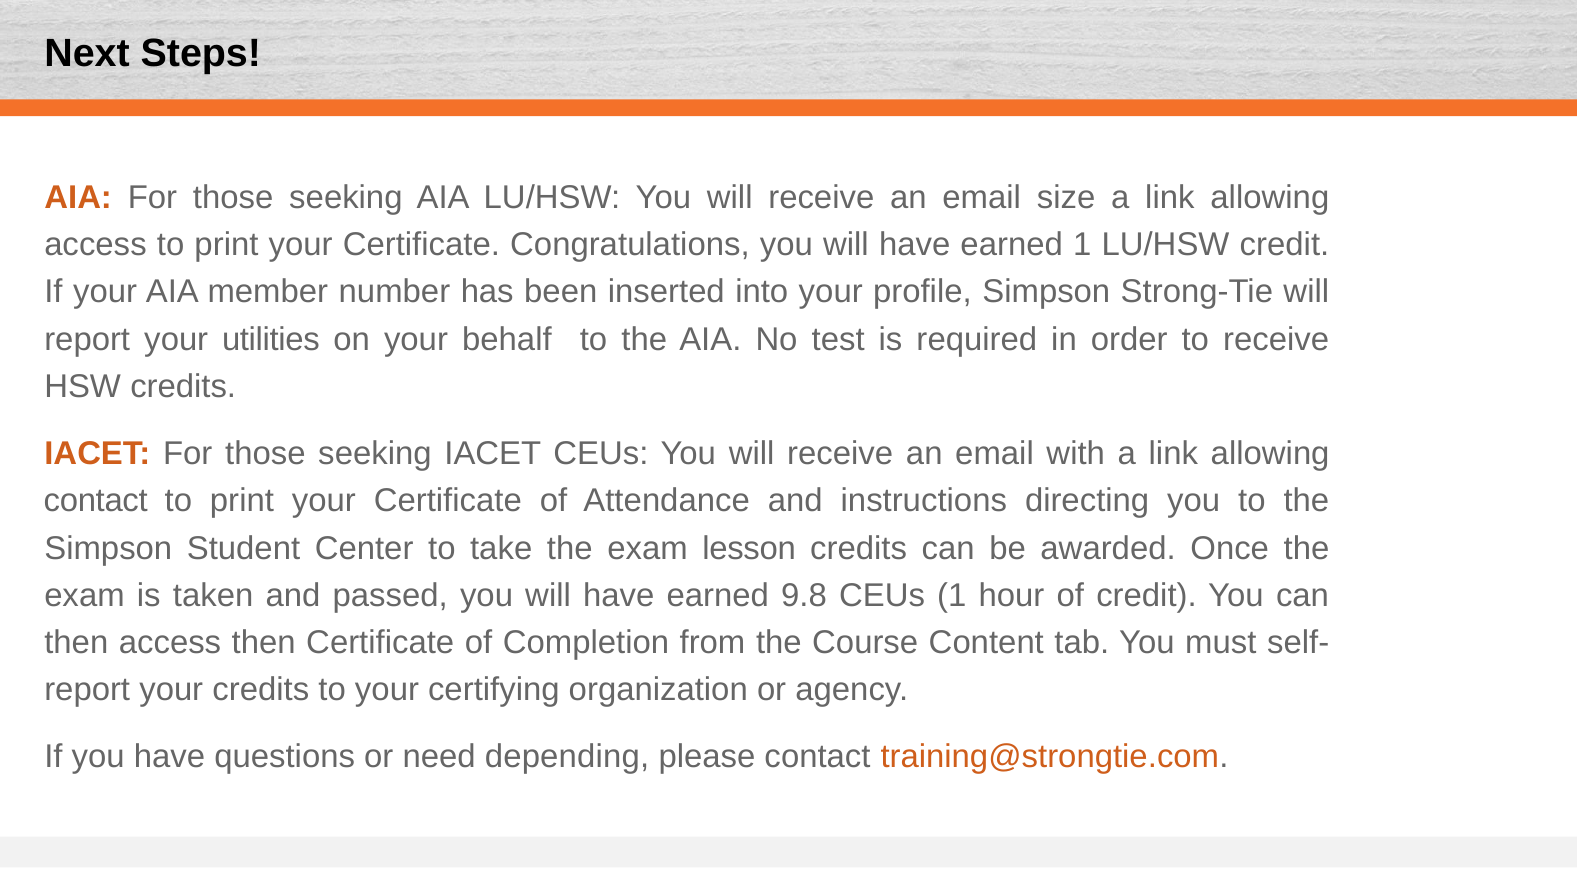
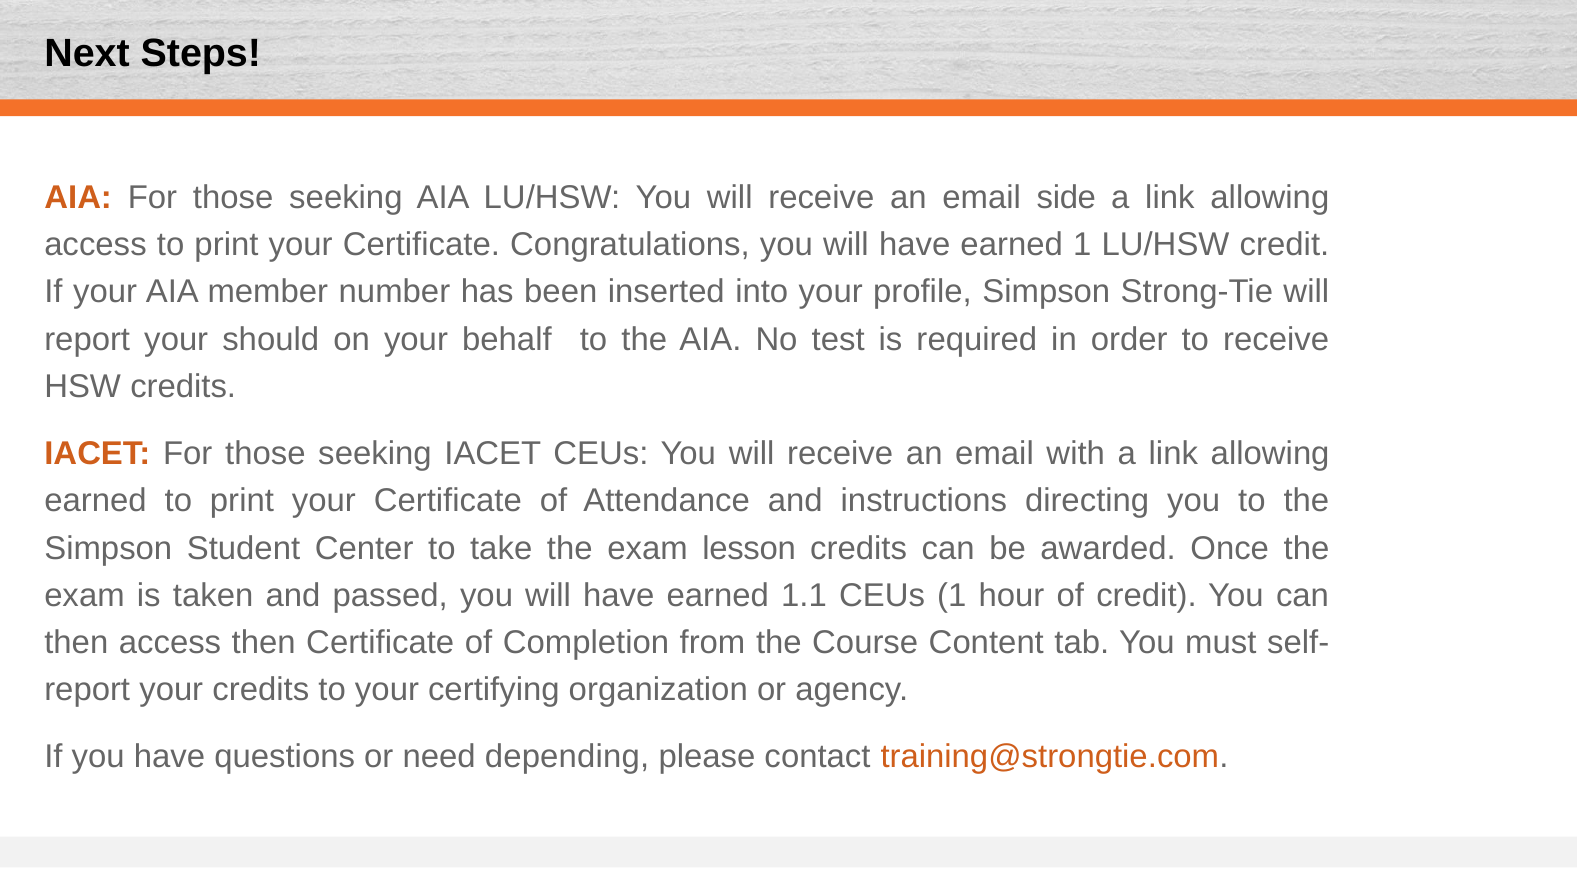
size: size -> side (1066, 197)
utilities: utilities -> should (271, 339)
contact: contact -> earned (96, 501)
9.8: 9.8 -> 1.1 (804, 596)
